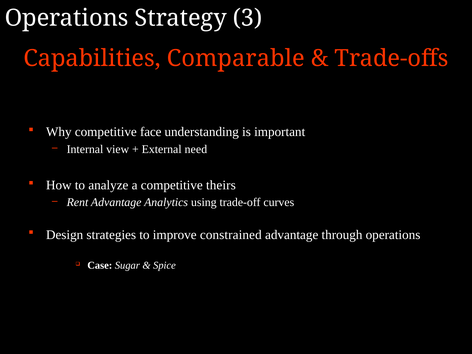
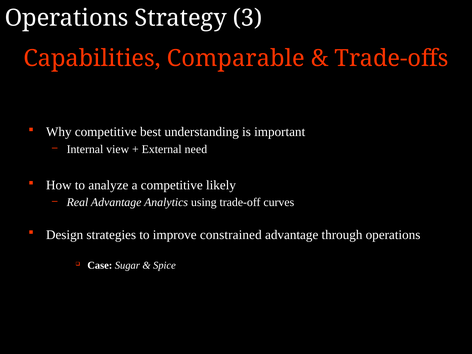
face: face -> best (151, 132)
theirs: theirs -> likely (221, 185)
Rent: Rent -> Real (78, 202)
